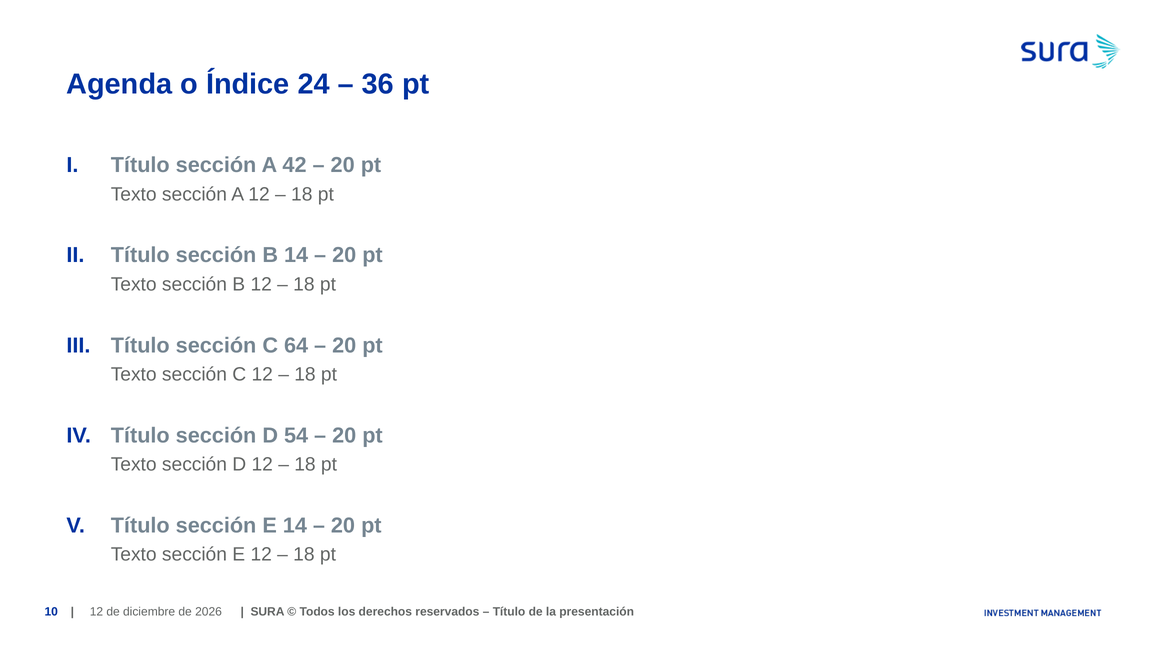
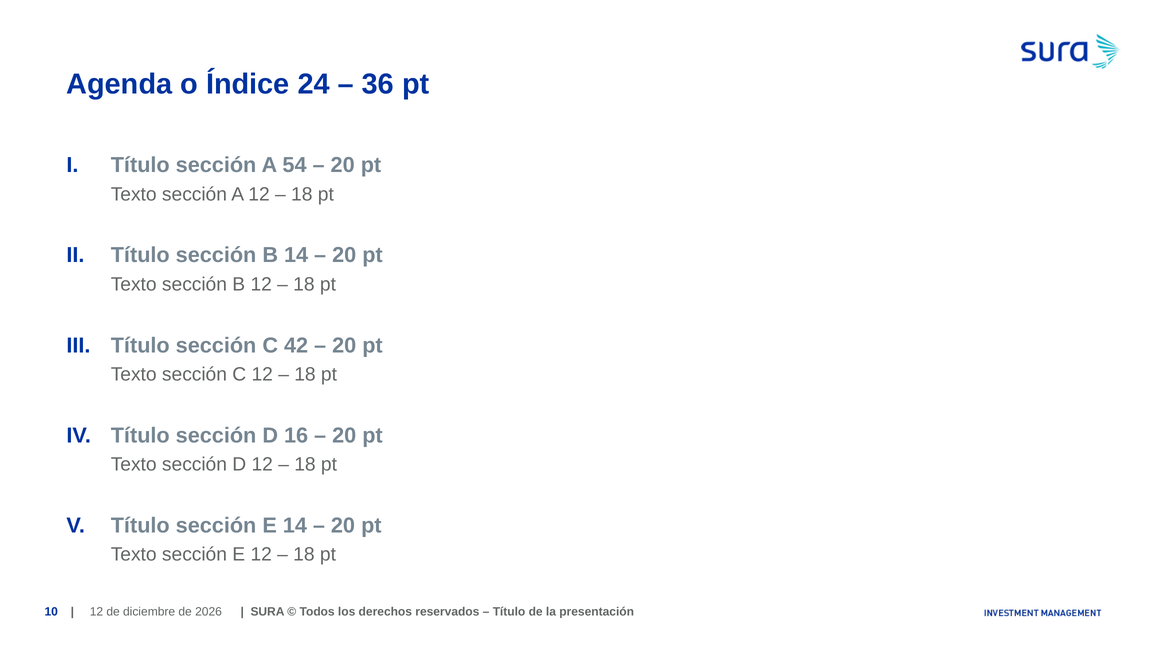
42: 42 -> 54 (295, 165)
64: 64 -> 42 (296, 346)
54: 54 -> 16 (296, 436)
